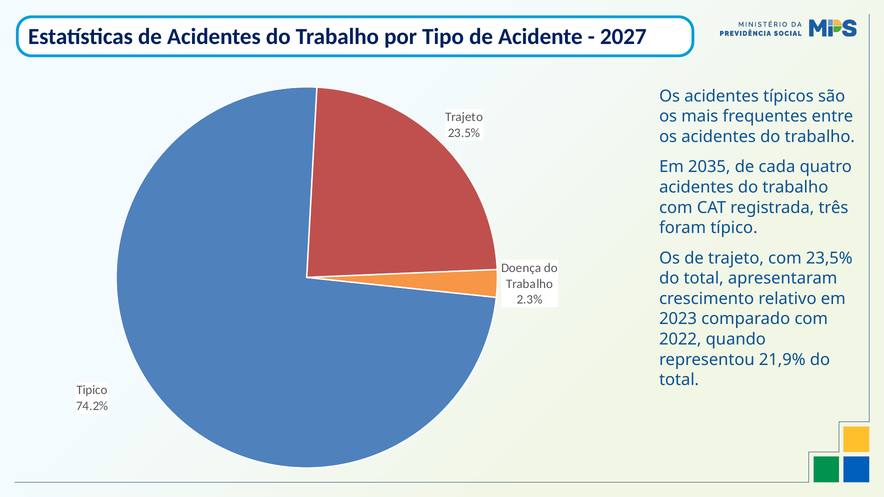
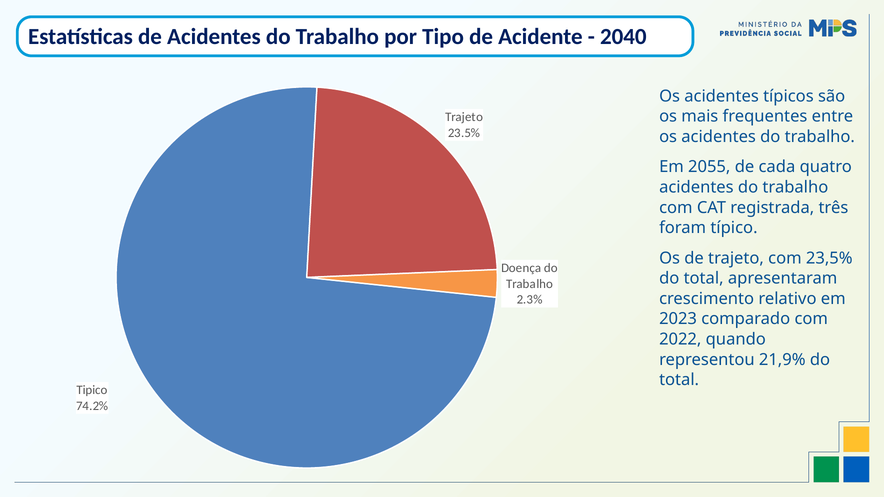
2027: 2027 -> 2040 (623, 37)
2035: 2035 -> 2055 (709, 167)
